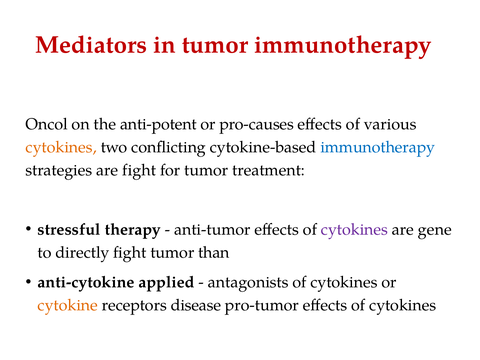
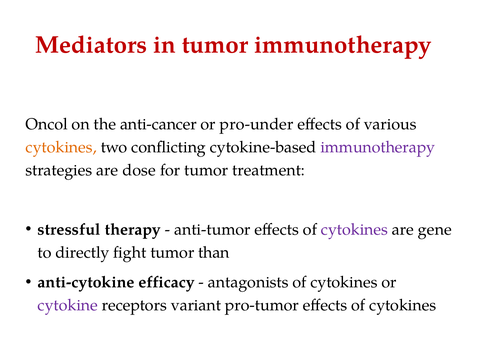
anti-potent: anti-potent -> anti-cancer (158, 124)
pro-causes: pro-causes -> pro-under (257, 124)
immunotherapy colour: blue -> purple (378, 147)
are fight: fight -> dose (139, 170)
applied: applied -> efficacy (167, 282)
cytokine colour: orange -> purple (68, 305)
disease: disease -> variant (196, 305)
